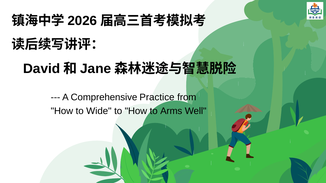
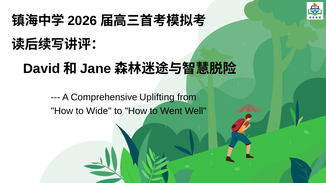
Practice: Practice -> Uplifting (157, 98)
Arms: Arms -> Went (171, 111)
